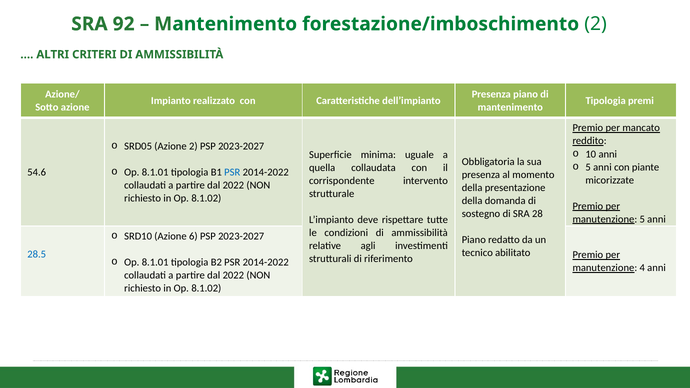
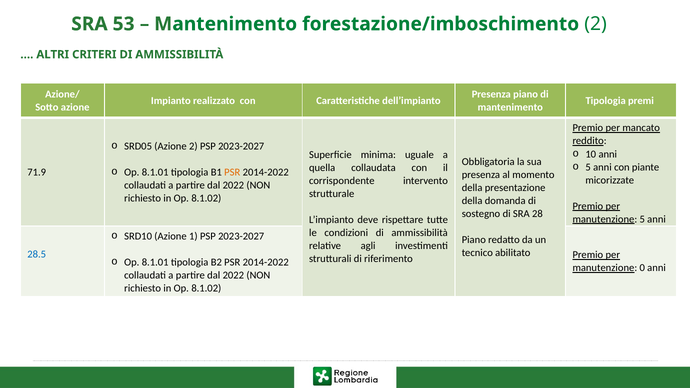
92: 92 -> 53 (124, 24)
PSR colour: blue -> orange (232, 172)
54.6: 54.6 -> 71.9 (37, 172)
6: 6 -> 1 (193, 236)
4: 4 -> 0 (642, 268)
